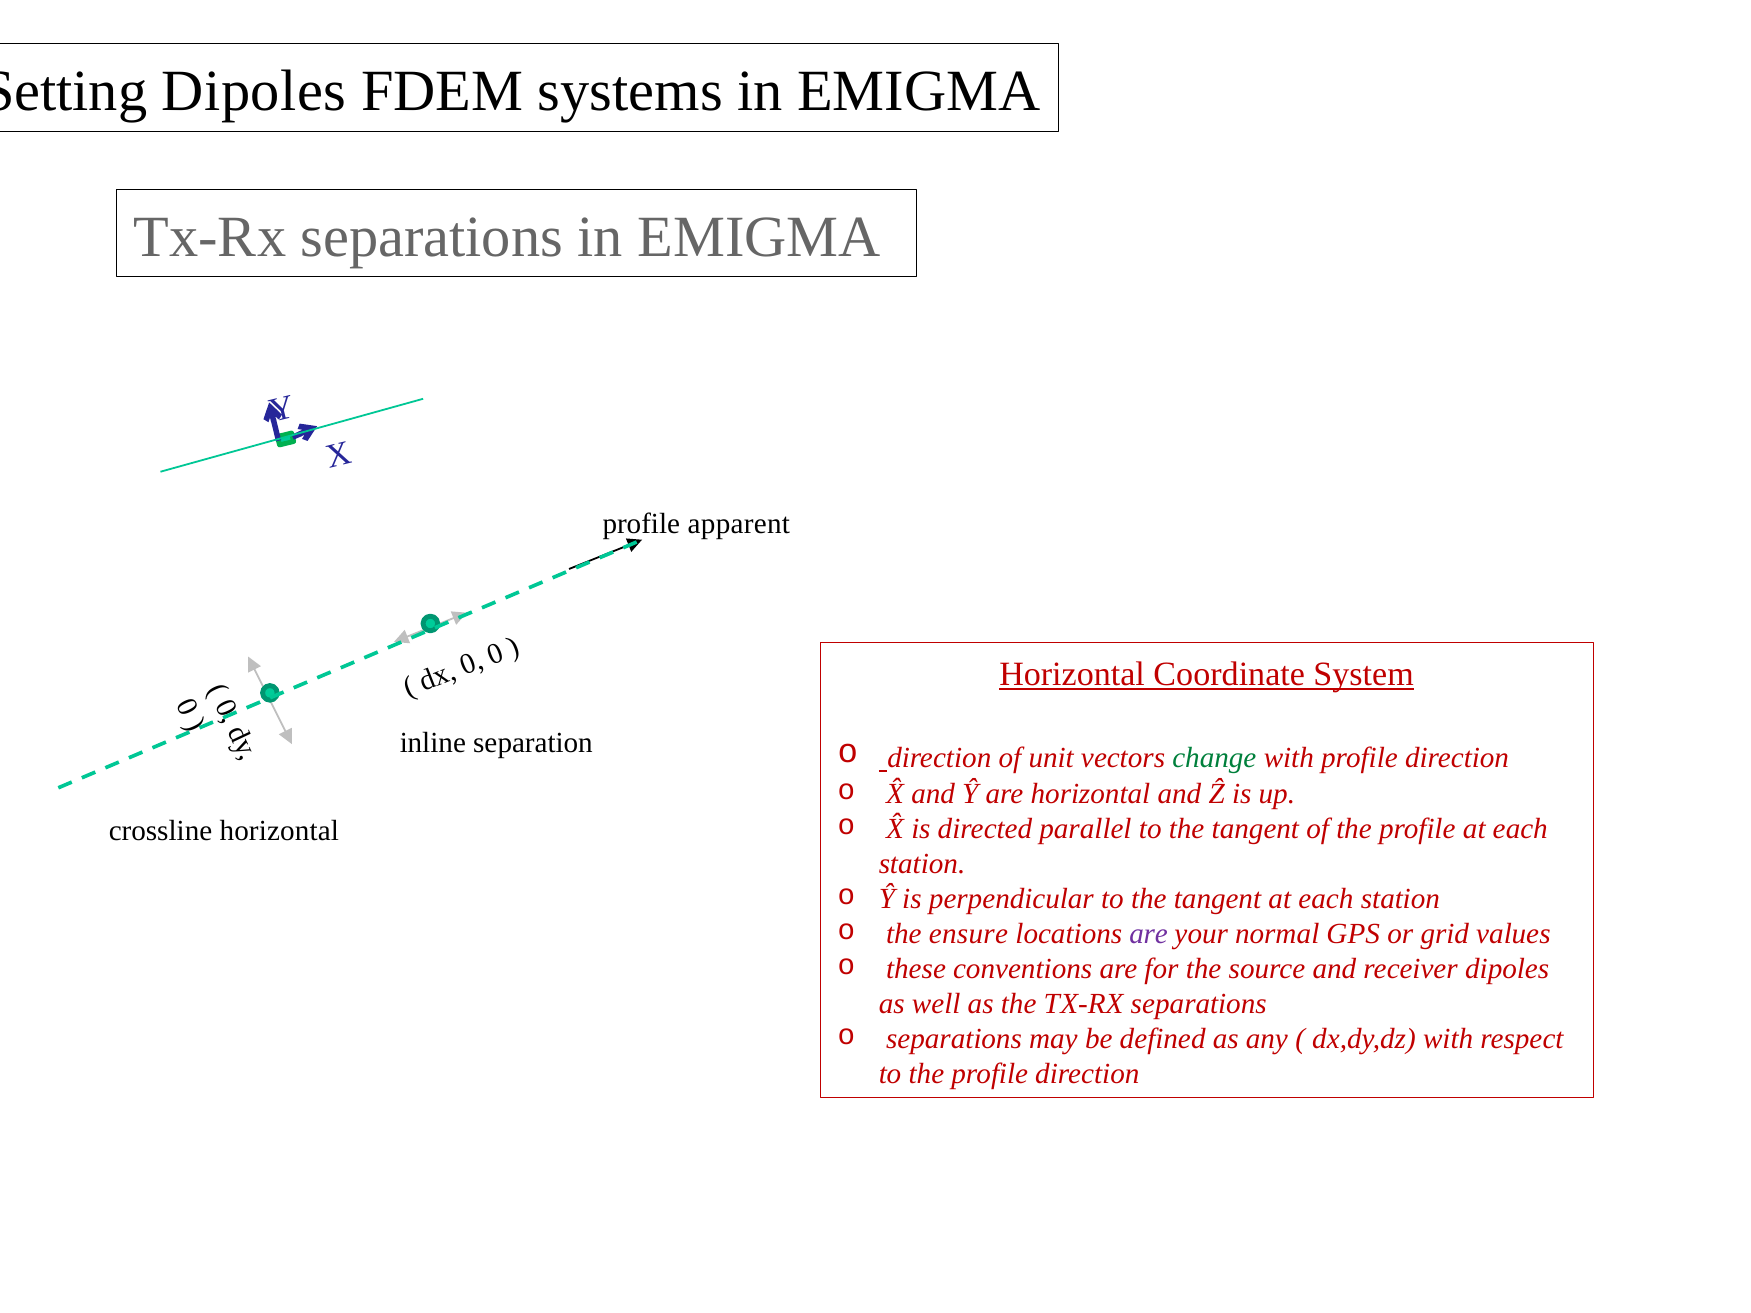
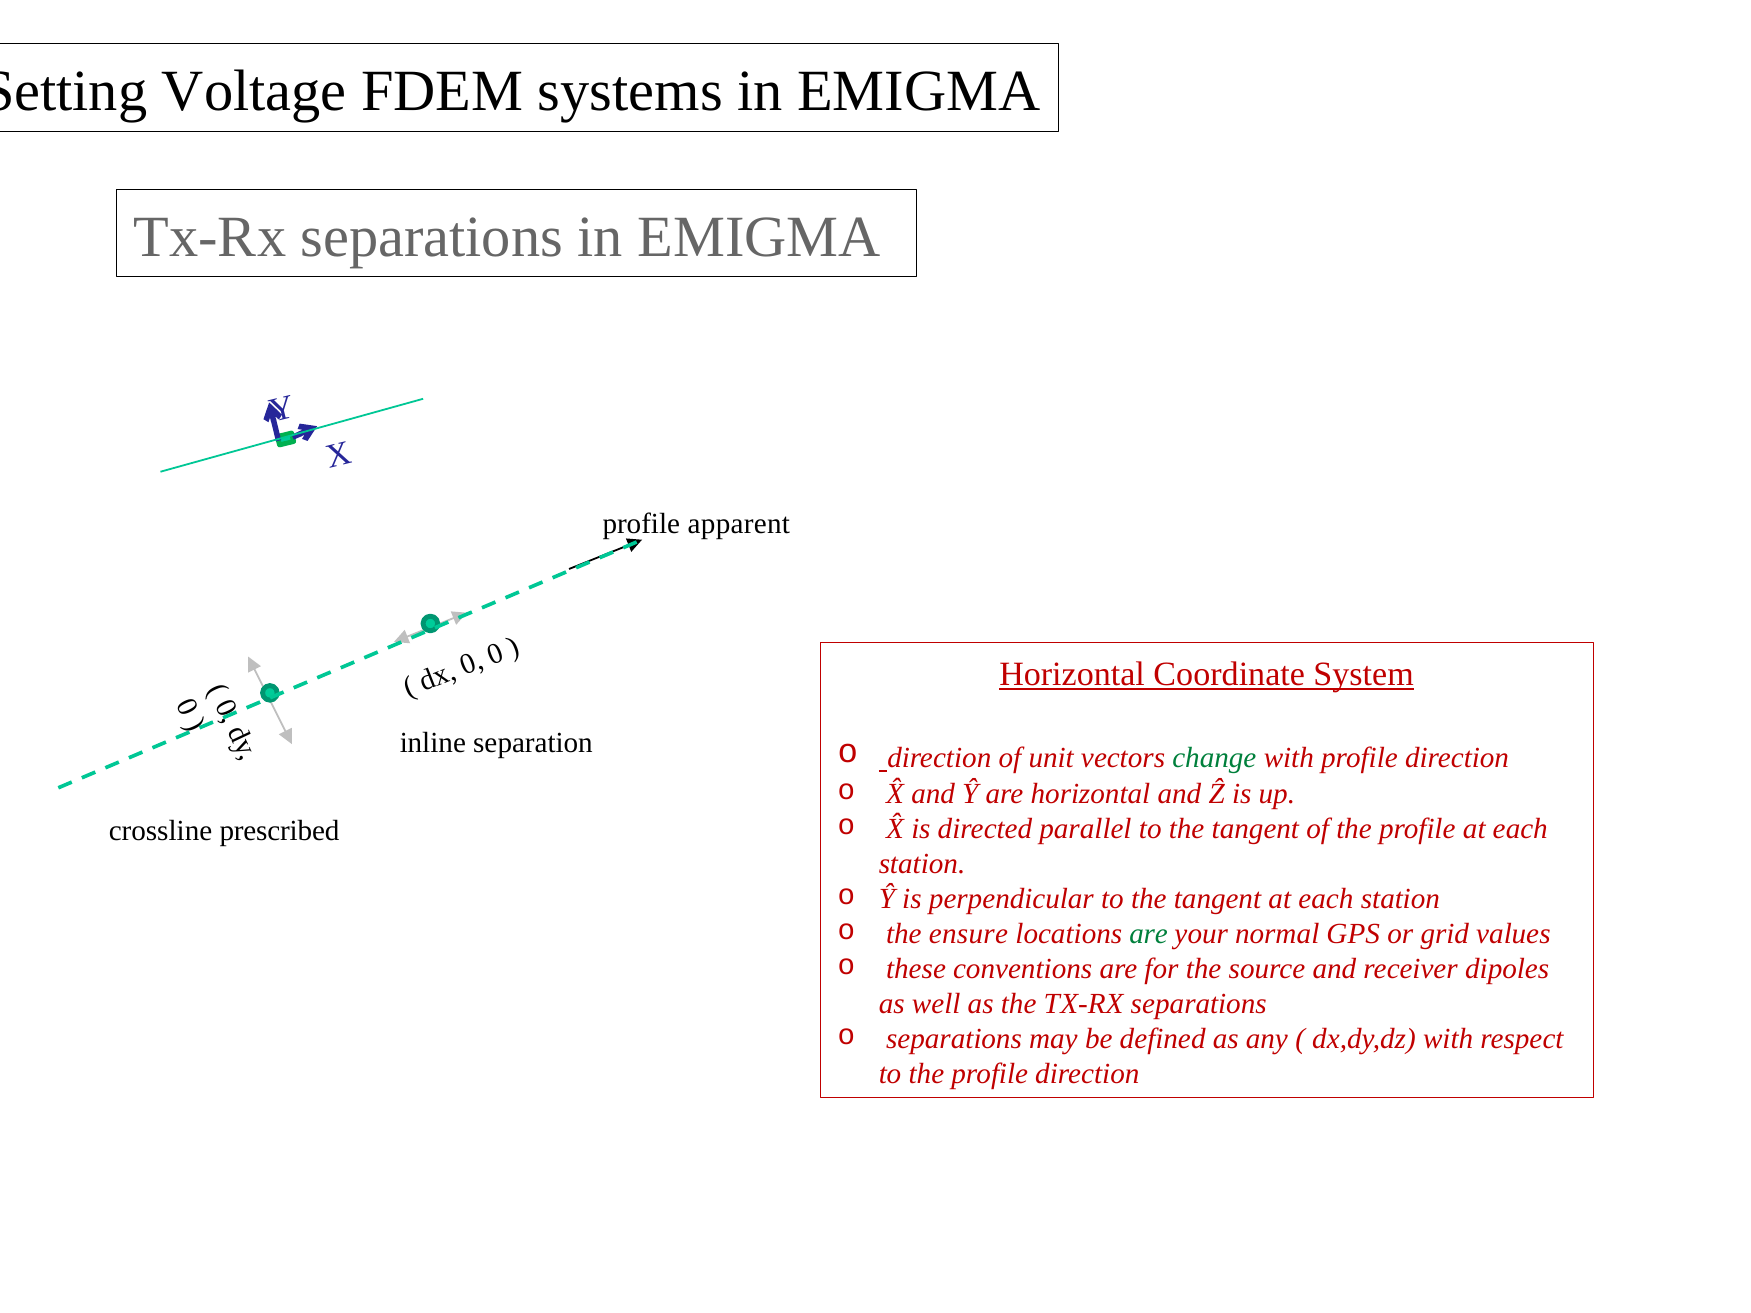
Dipoles: Dipoles -> Voltage (254, 91)
crossline horizontal: horizontal -> prescribed (279, 831)
are colour: purple -> green (1149, 934)
